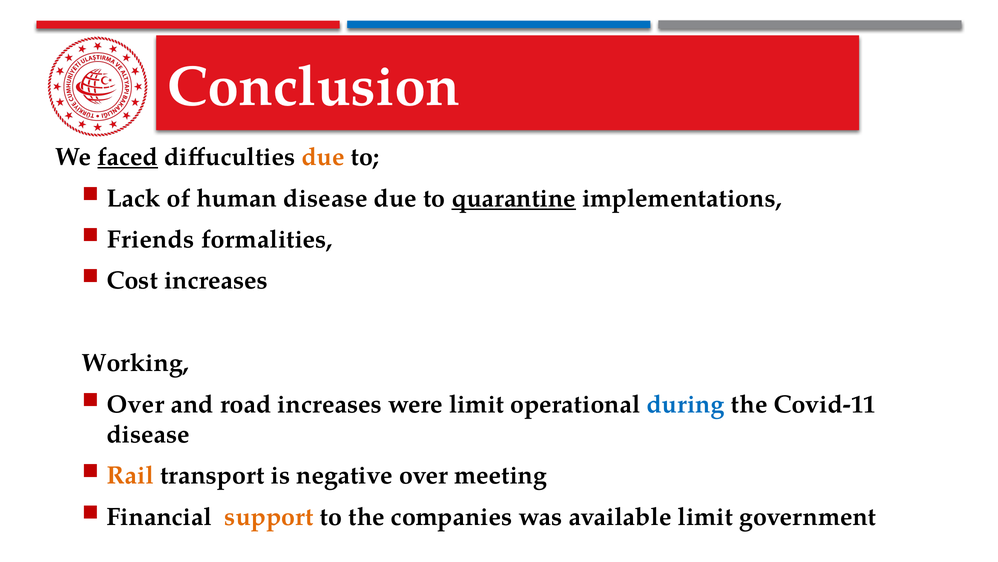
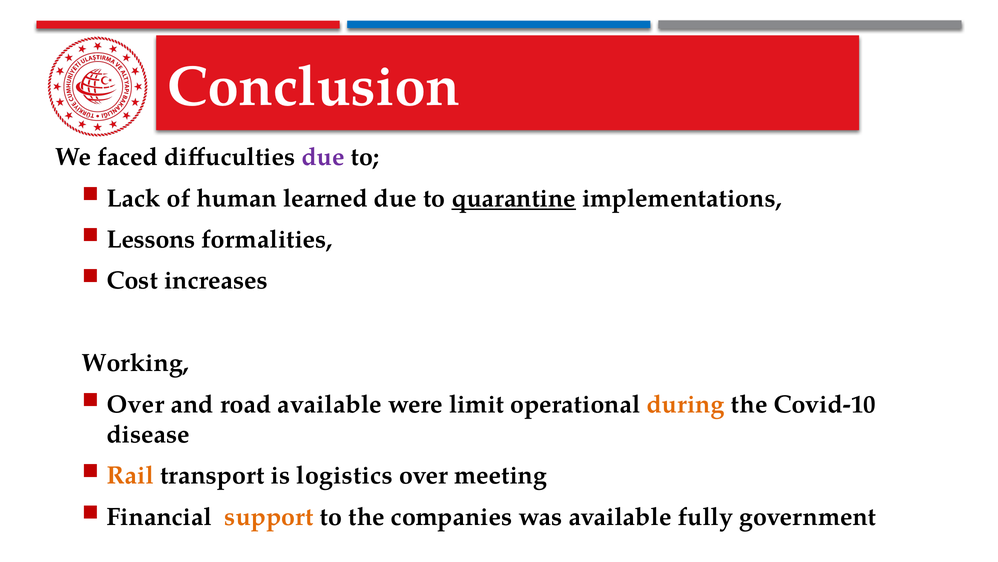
faced underline: present -> none (128, 157)
due colour: orange -> purple (323, 157)
human disease: disease -> learned (326, 198)
Friends: Friends -> Lessons (151, 239)
road increases: increases -> available (330, 404)
during colour: blue -> orange (686, 404)
Covid-11: Covid-11 -> Covid-10 (825, 404)
negative: negative -> logistics (345, 475)
available limit: limit -> fully (705, 516)
